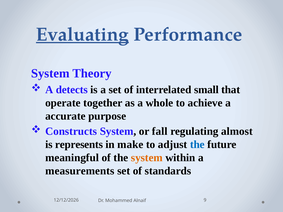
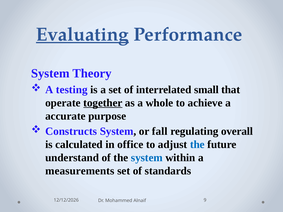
detects: detects -> testing (72, 90)
together underline: none -> present (103, 103)
almost: almost -> overall (237, 132)
represents: represents -> calculated (79, 145)
make: make -> office (130, 145)
meaningful: meaningful -> understand (72, 158)
system colour: orange -> blue (147, 158)
